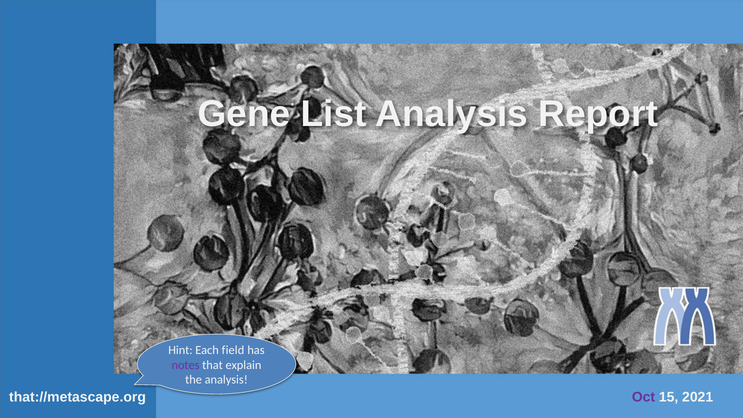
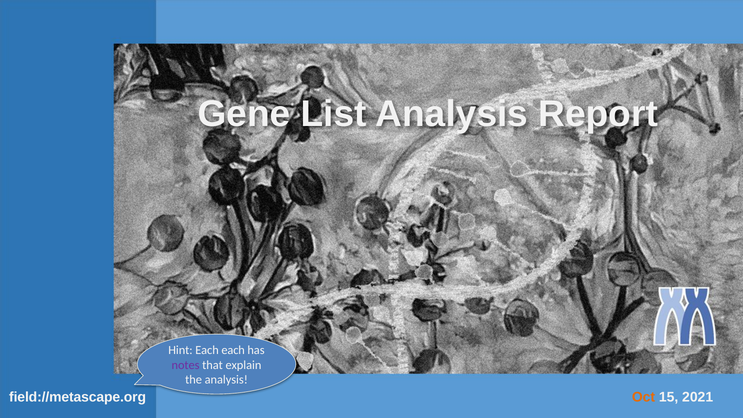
Each field: field -> each (233, 350)
that://metascape.org: that://metascape.org -> field://metascape.org (78, 397)
Oct colour: purple -> orange (643, 397)
